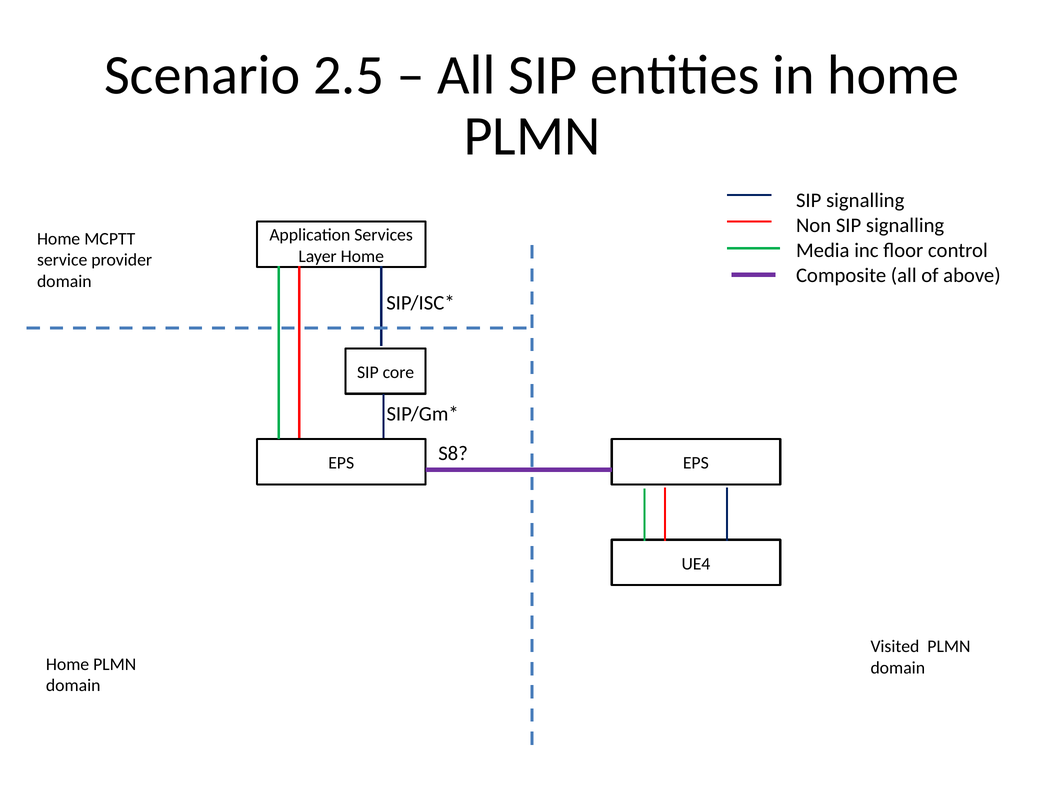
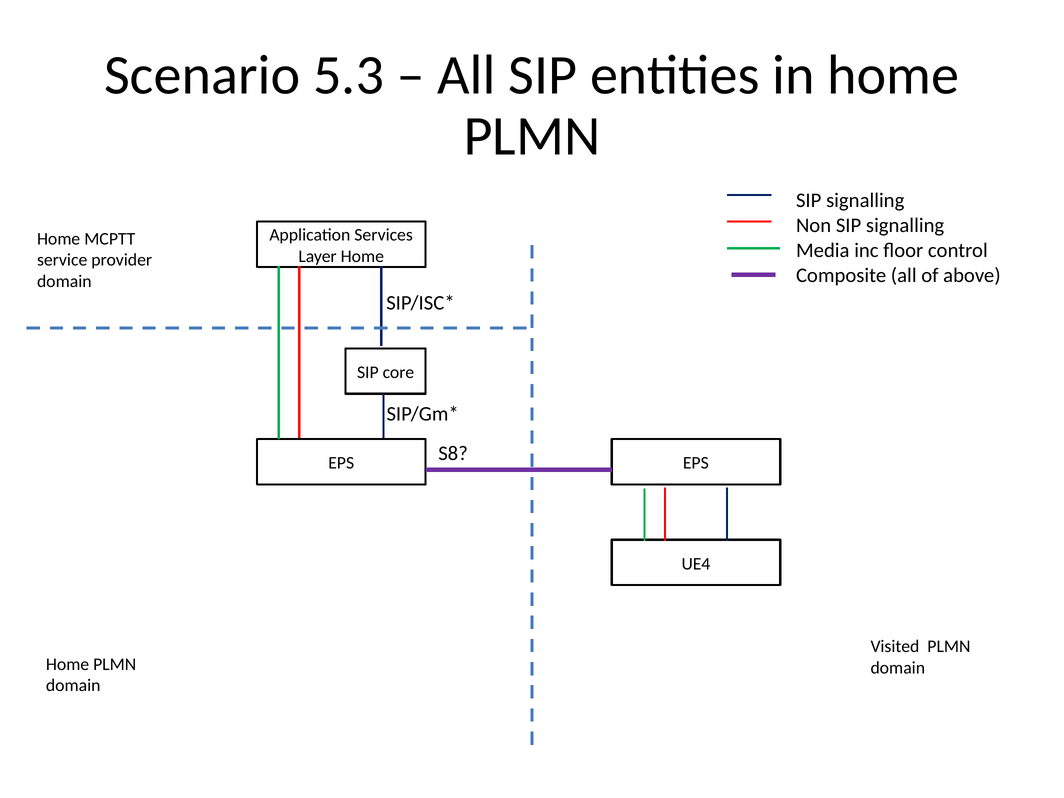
2.5: 2.5 -> 5.3 (348, 75)
